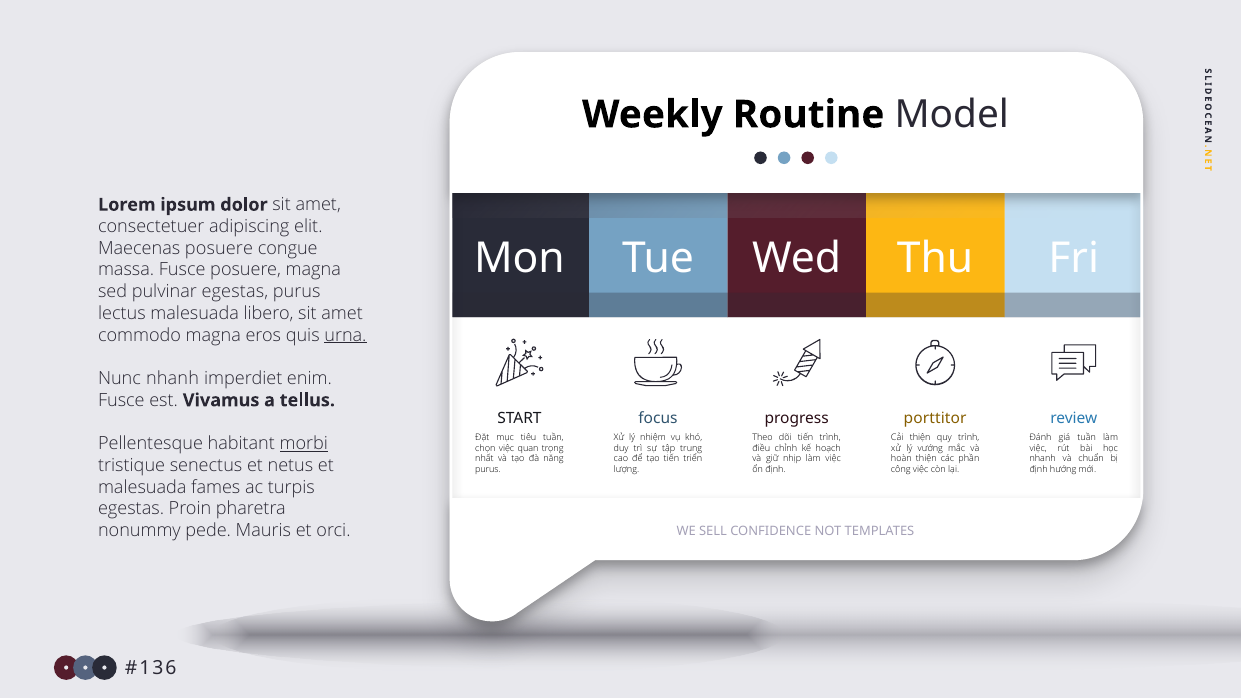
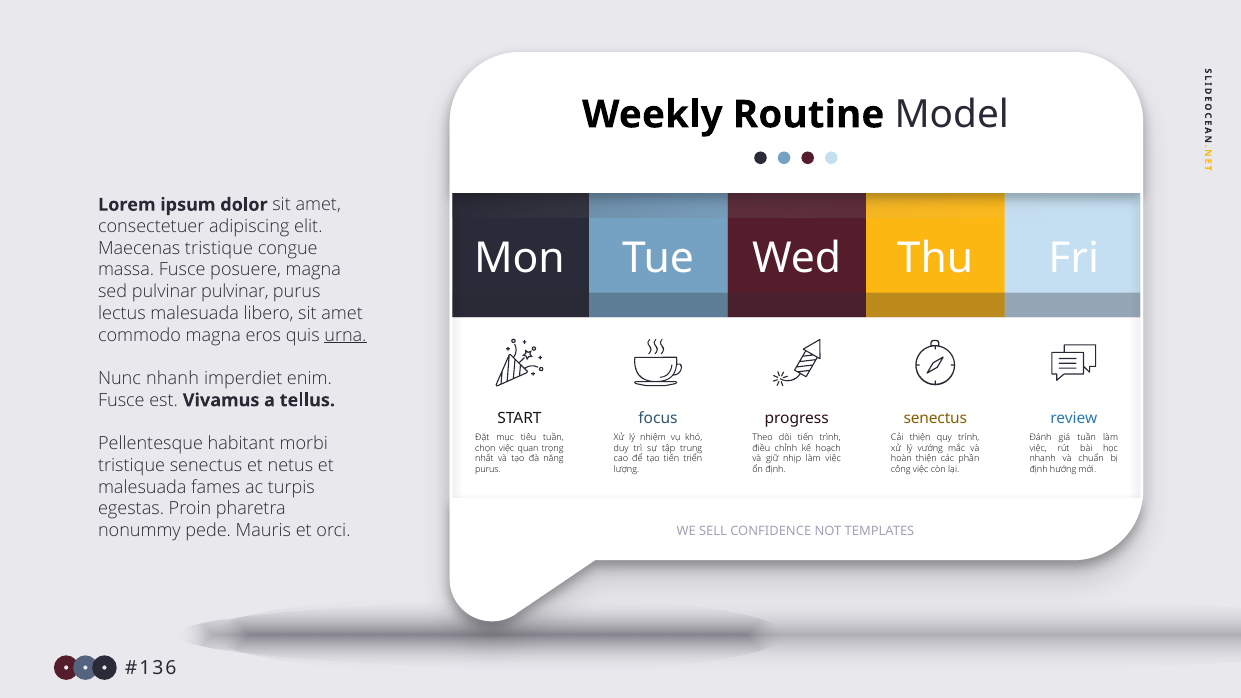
Maecenas posuere: posuere -> tristique (219, 248)
pulvinar egestas: egestas -> pulvinar (235, 292)
porttitor: porttitor -> senectus (935, 418)
morbi underline: present -> none (304, 444)
